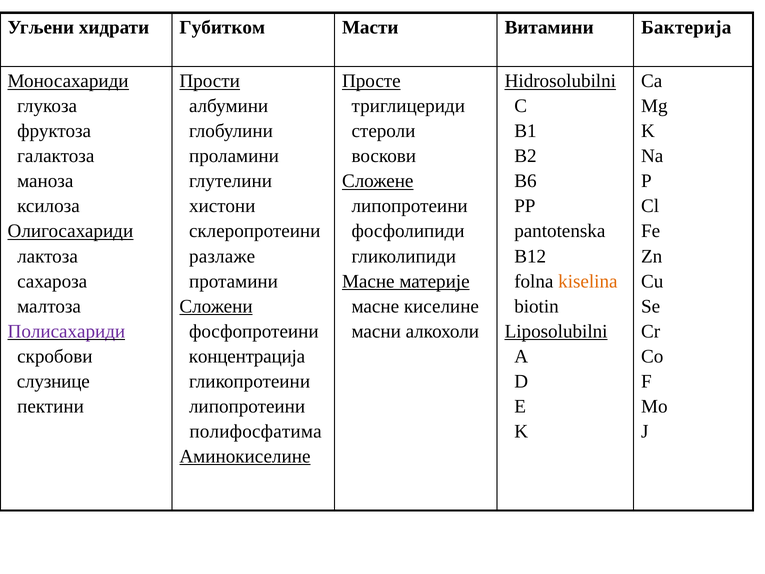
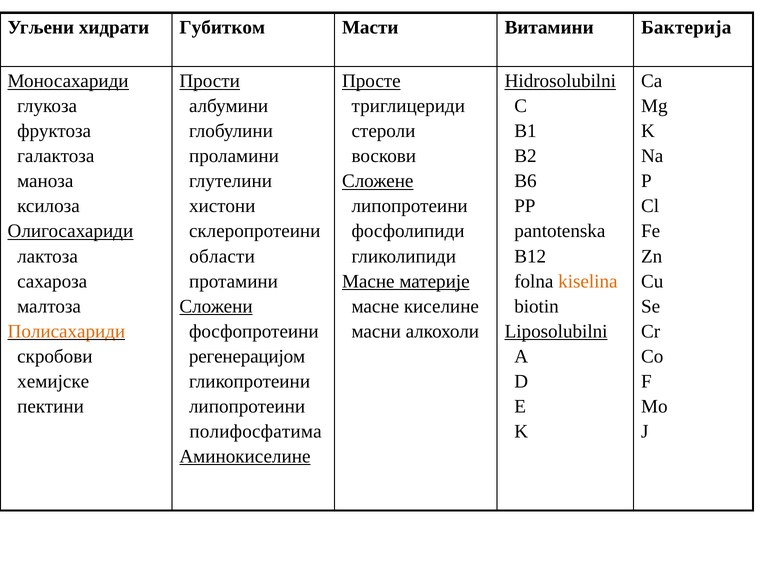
разлаже: разлаже -> области (222, 256)
Полисахариди colour: purple -> orange (66, 331)
концентрација: концентрација -> регенерацијом (247, 356)
слузнице: слузнице -> хемијске (53, 381)
